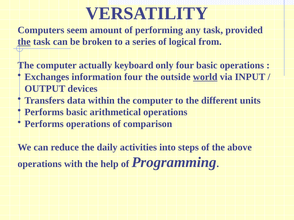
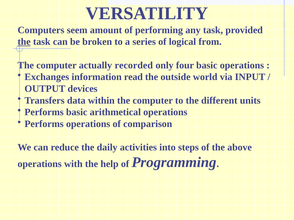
keyboard: keyboard -> recorded (134, 65)
information four: four -> read (133, 77)
world underline: present -> none (205, 77)
